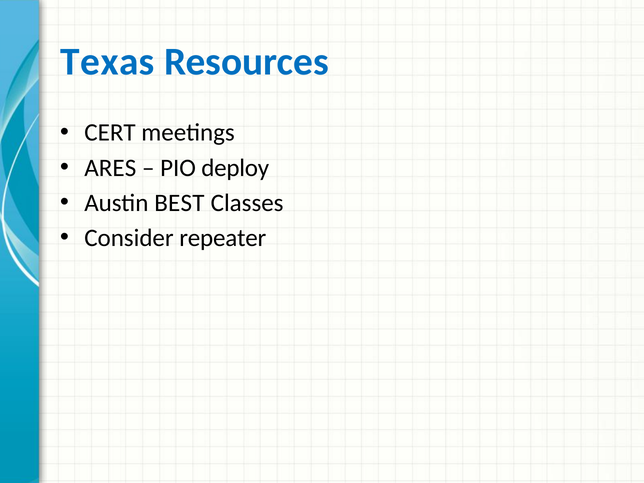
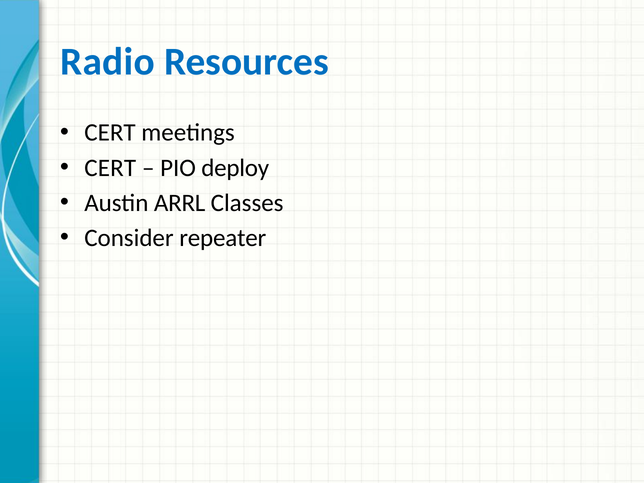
Texas: Texas -> Radio (107, 62)
ARES: ARES -> CERT (110, 168)
BEST: BEST -> ARRL (180, 203)
